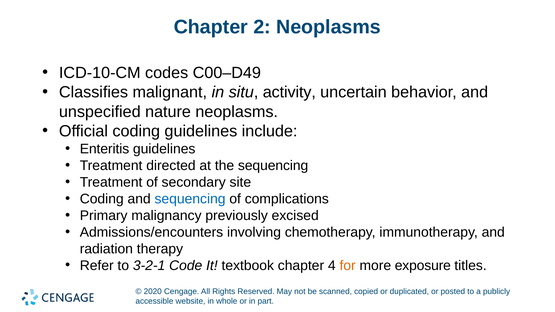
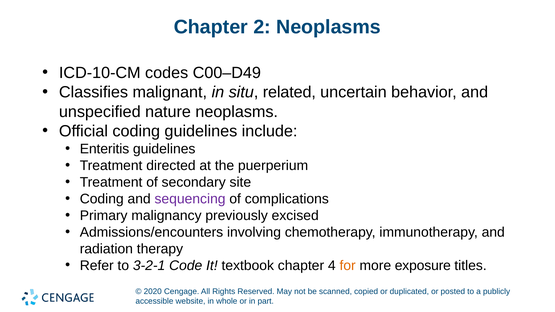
activity: activity -> related (289, 92)
the sequencing: sequencing -> puerperium (273, 166)
sequencing colour: blue -> purple (190, 199)
